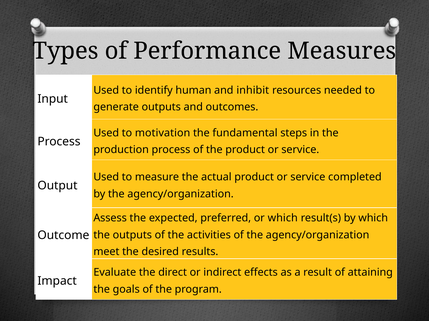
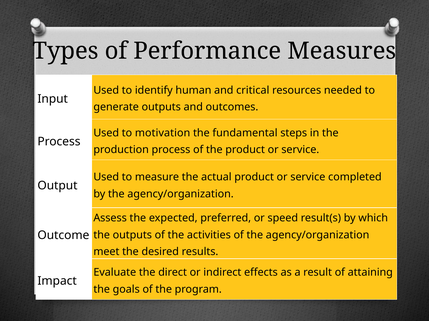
inhibit: inhibit -> critical (253, 91)
or which: which -> speed (283, 219)
